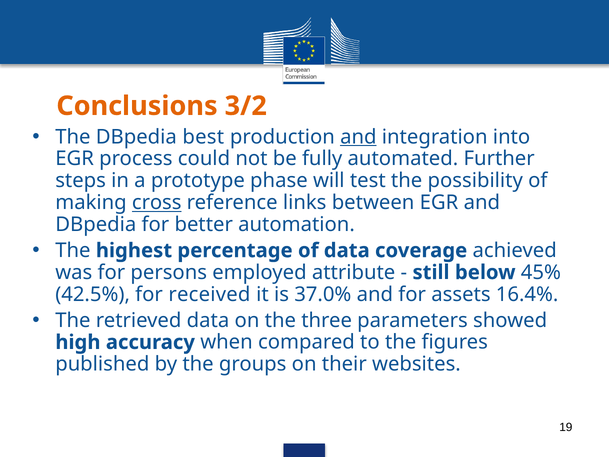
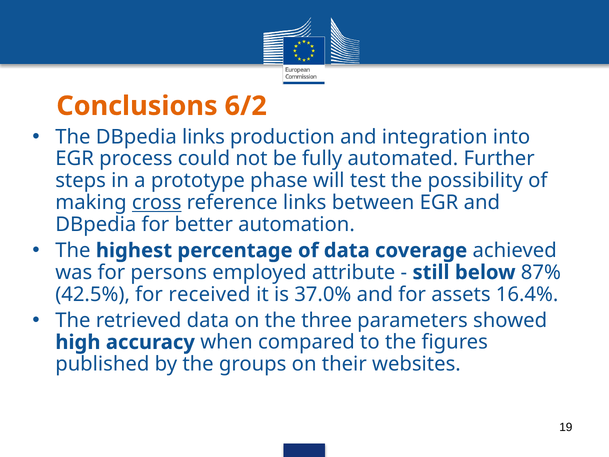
3/2: 3/2 -> 6/2 (246, 106)
DBpedia best: best -> links (204, 137)
and underline: present -> none (358, 137)
45%: 45% -> 87% (541, 272)
